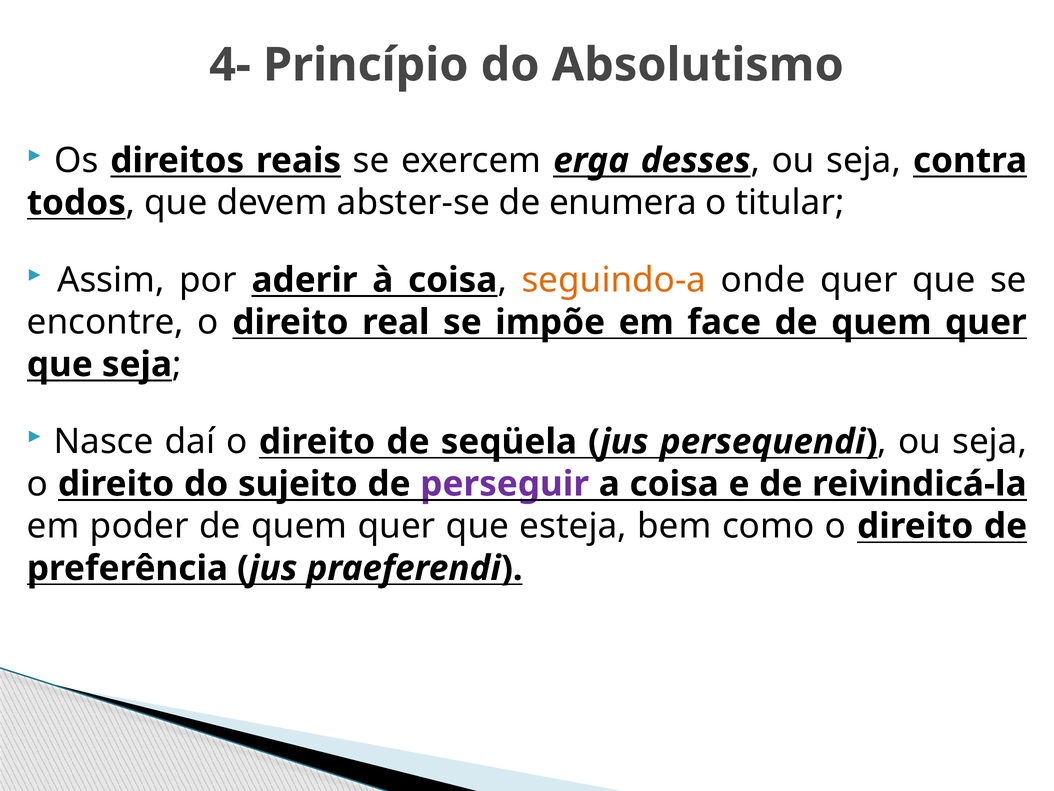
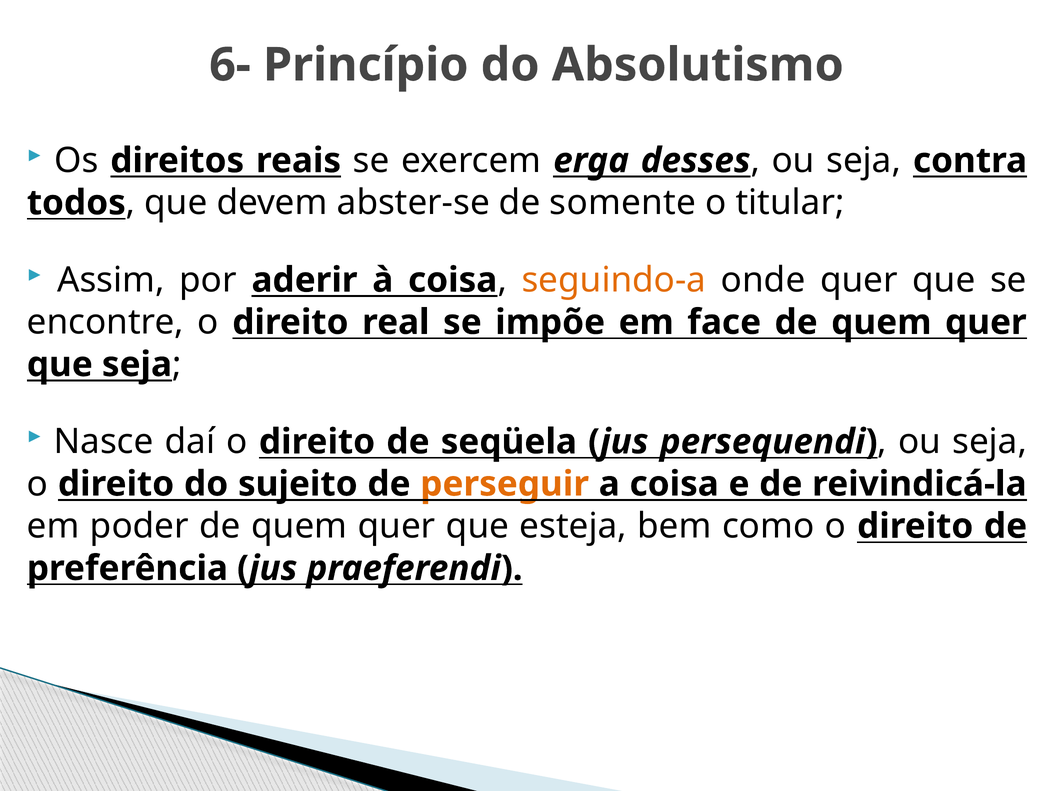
4-: 4- -> 6- (230, 65)
enumera: enumera -> somente (623, 203)
perseguir colour: purple -> orange (505, 484)
